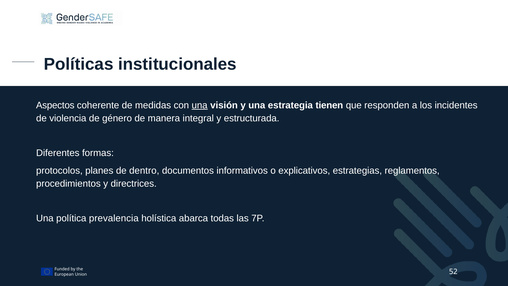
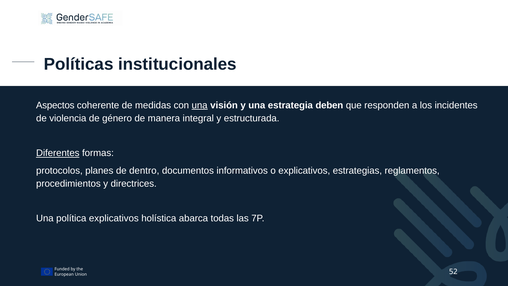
tienen: tienen -> deben (329, 105)
Diferentes underline: none -> present (58, 153)
política prevalencia: prevalencia -> explicativos (114, 218)
